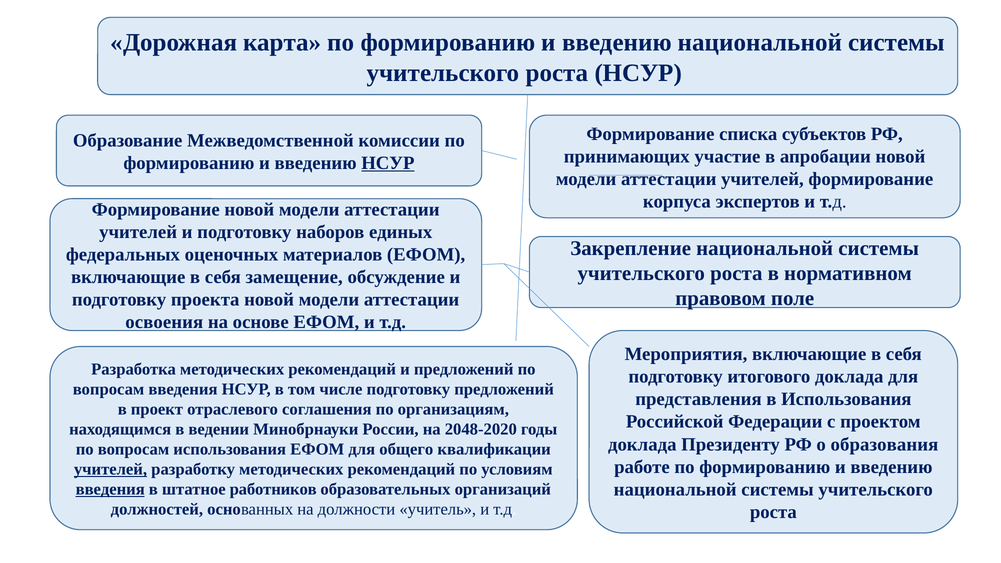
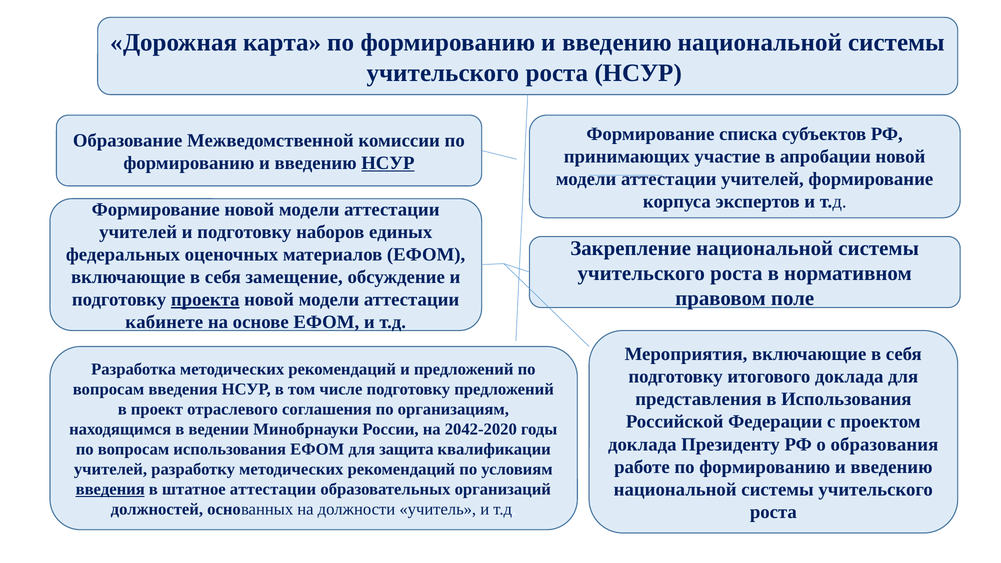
проекта underline: none -> present (205, 300)
освоения: освоения -> кабинете (164, 322)
2048-2020: 2048-2020 -> 2042-2020 (481, 429)
общего: общего -> защита (406, 449)
учителей underline: present -> none (111, 469)
штатное работников: работников -> аттестации (273, 489)
